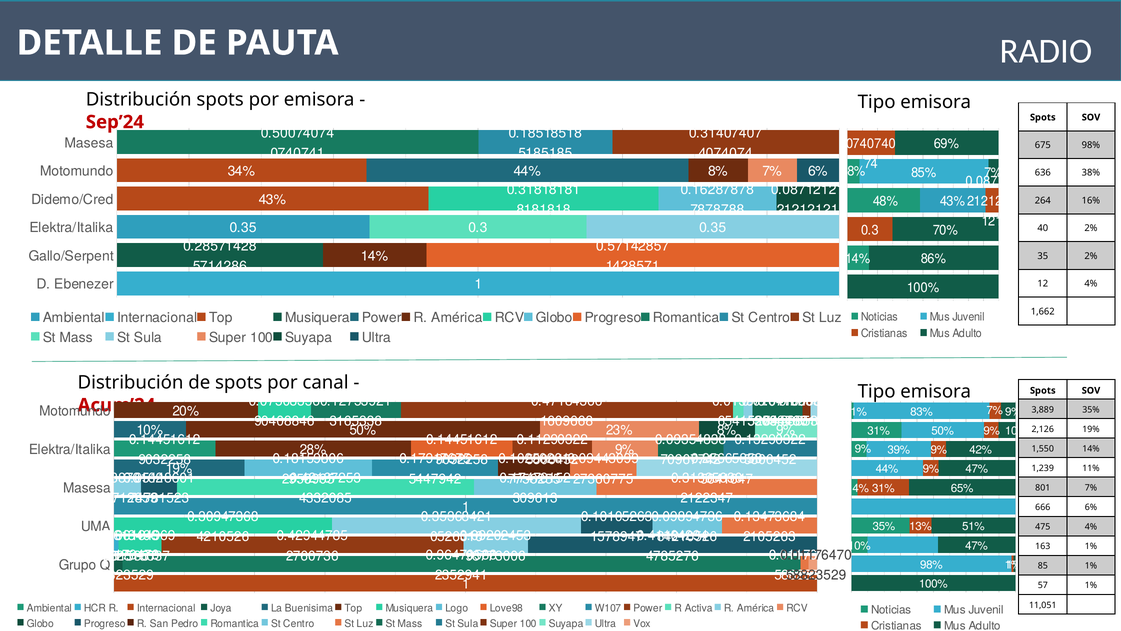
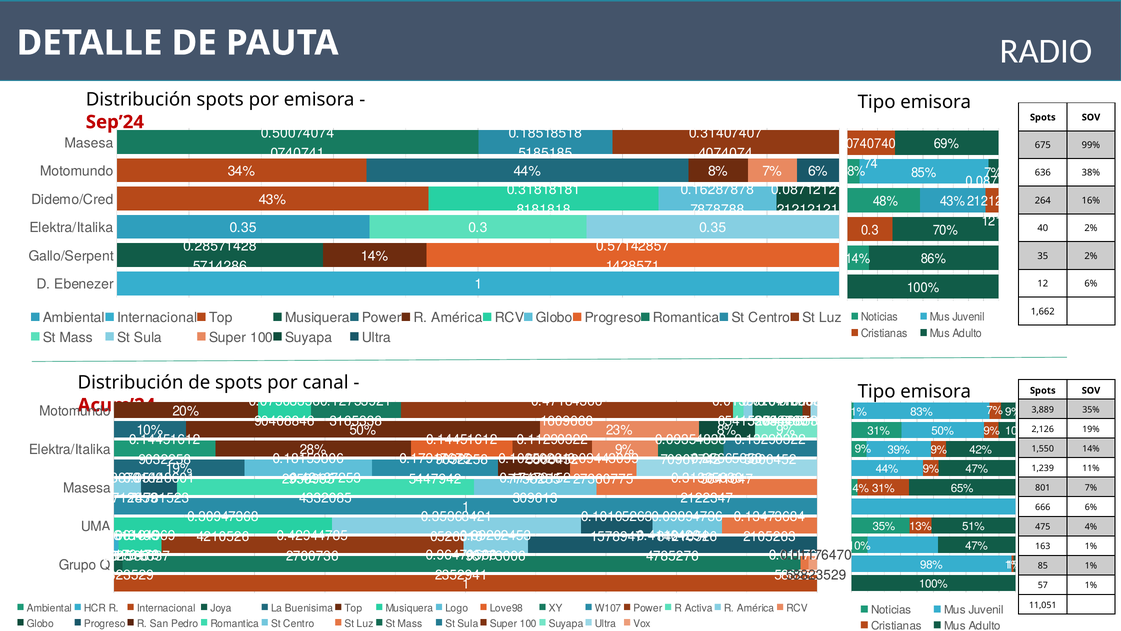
675 98%: 98% -> 99% (1091, 145)
12 4%: 4% -> 6% (1091, 284)
